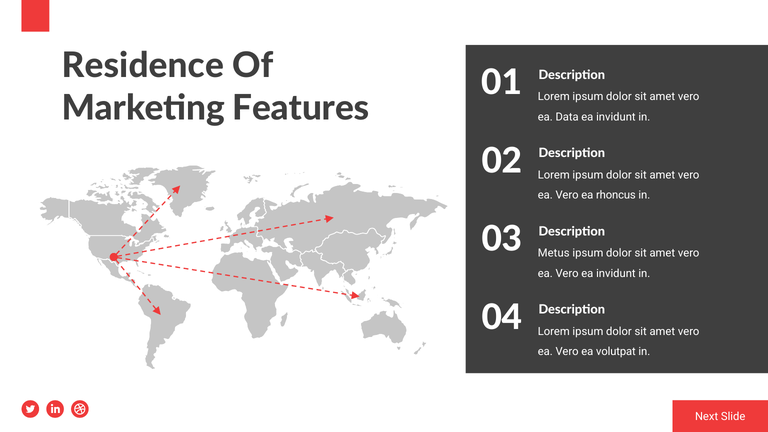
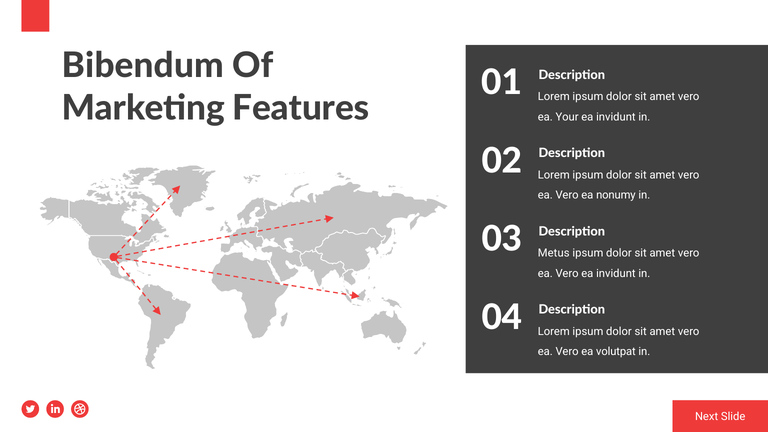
Residence: Residence -> Bibendum (143, 66)
Data: Data -> Your (567, 117)
rhoncus: rhoncus -> nonumy (616, 195)
